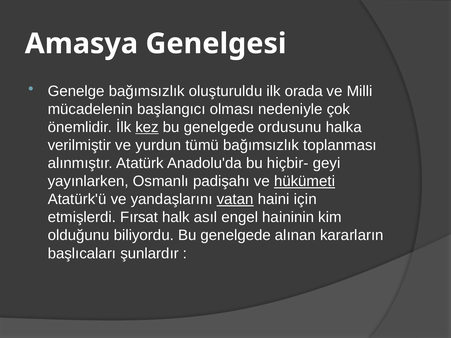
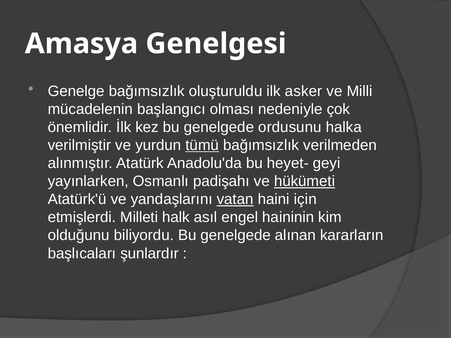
orada: orada -> asker (304, 91)
kez underline: present -> none (147, 127)
tümü underline: none -> present (202, 145)
toplanması: toplanması -> verilmeden (340, 145)
hiçbir-: hiçbir- -> heyet- (288, 163)
Fırsat: Fırsat -> Milleti (139, 218)
